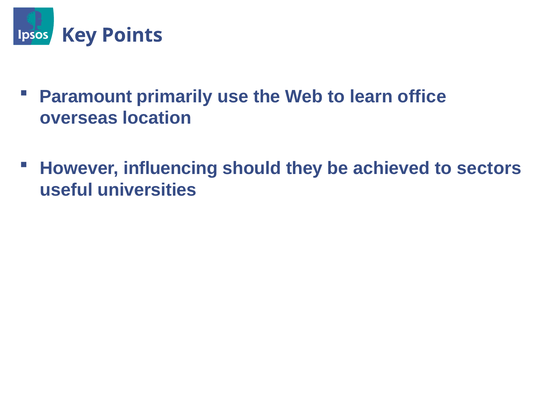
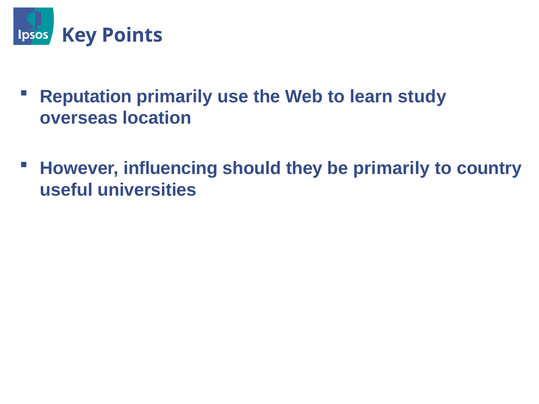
Paramount: Paramount -> Reputation (86, 96)
office: office -> study (422, 96)
be achieved: achieved -> primarily (391, 168)
sectors: sectors -> country (489, 168)
